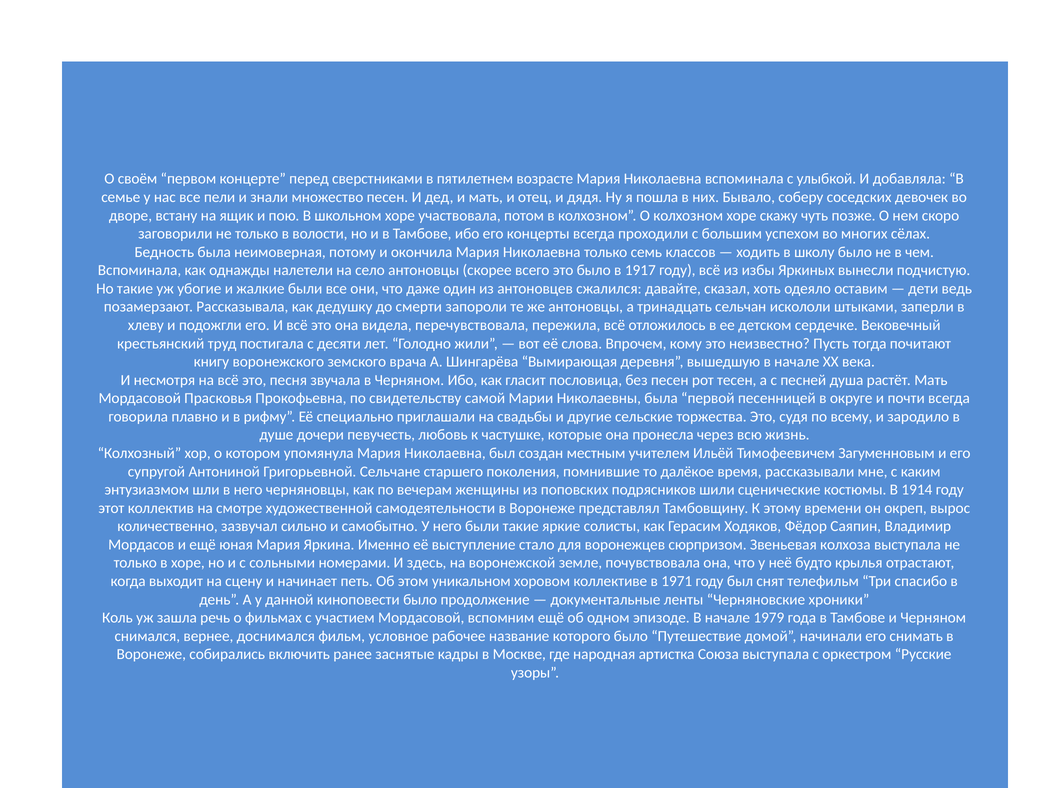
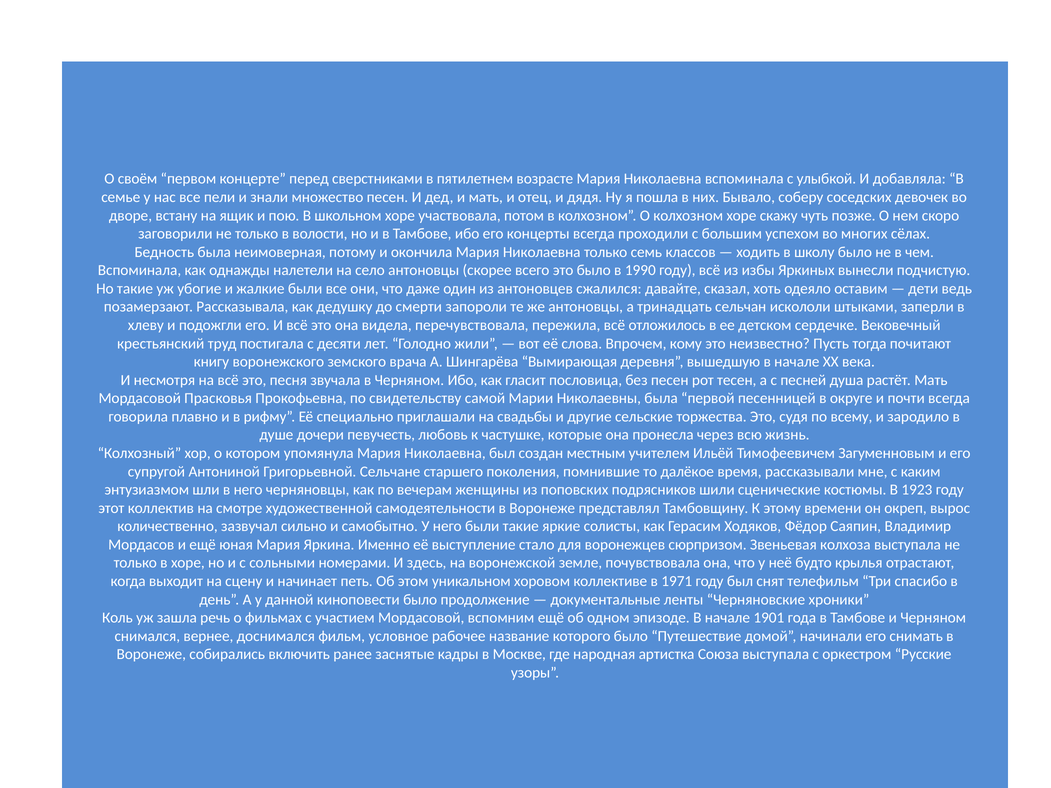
1917: 1917 -> 1990 (640, 270)
1914: 1914 -> 1923 (917, 490)
1979: 1979 -> 1901 (769, 618)
